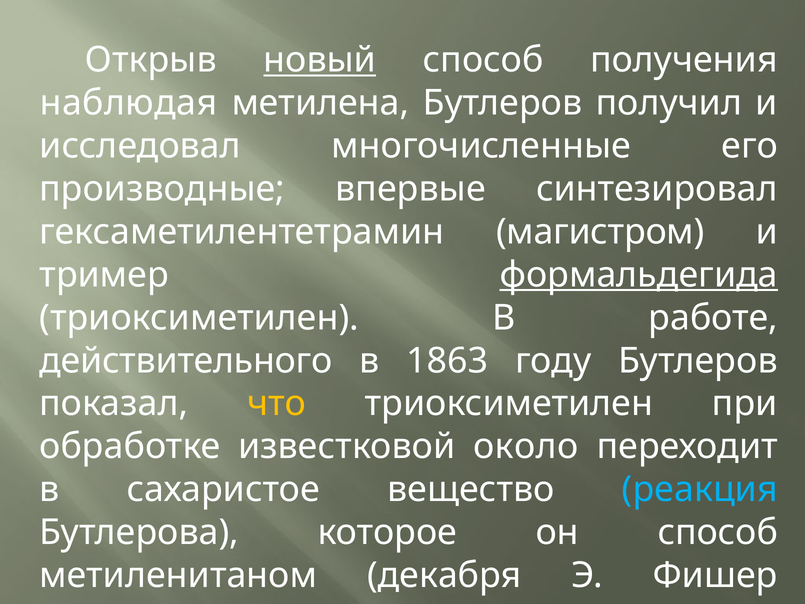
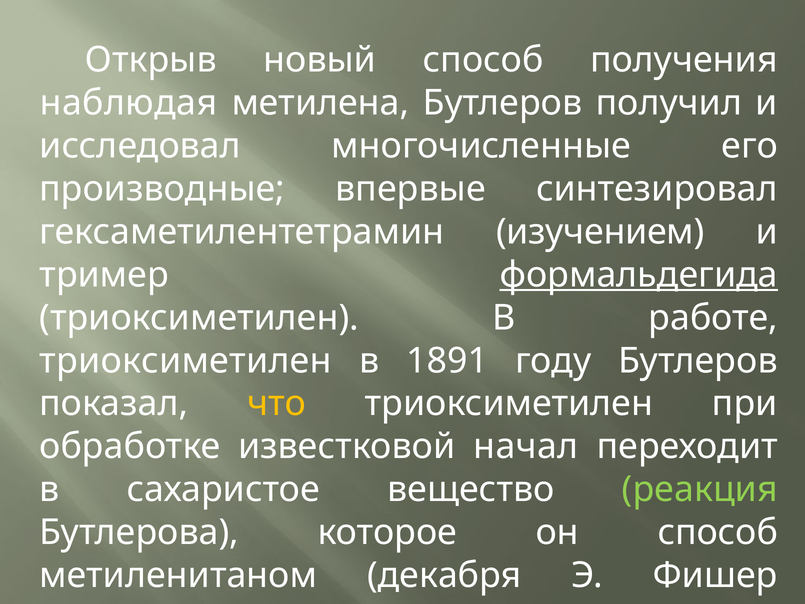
новый underline: present -> none (320, 60)
магистром: магистром -> изучением (600, 232)
действительного: действительного -> триоксиметилен (186, 361)
1863: 1863 -> 1891 (447, 361)
около: около -> начал (526, 446)
реакция colour: light blue -> light green (700, 489)
